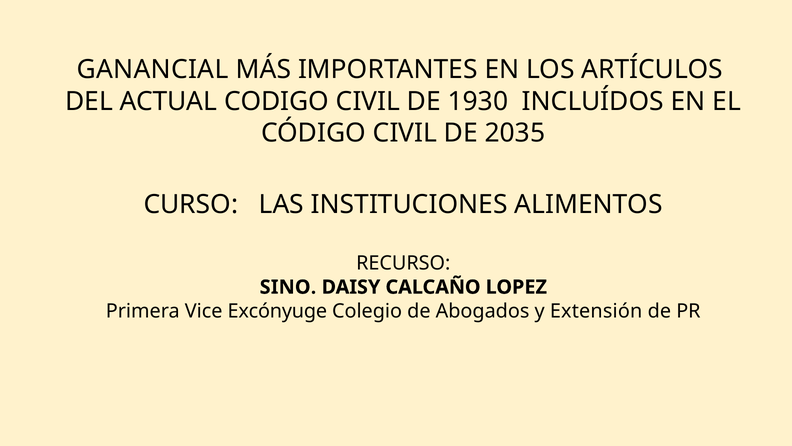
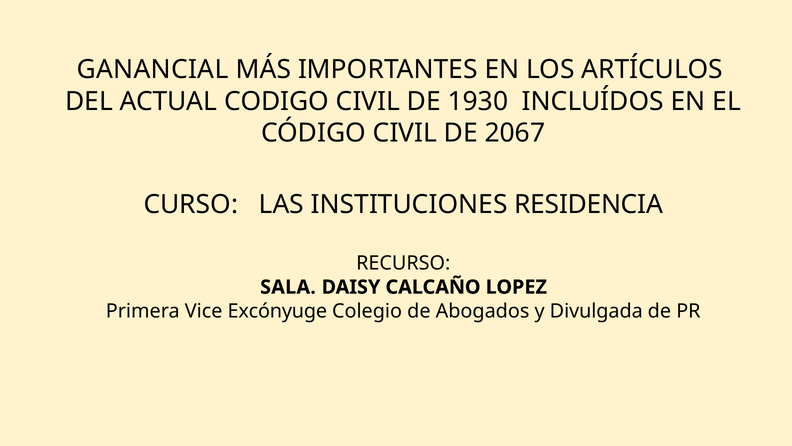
2035: 2035 -> 2067 (515, 133)
ALIMENTOS: ALIMENTOS -> RESIDENCIA (589, 204)
SINO: SINO -> SALA (288, 287)
Extensión: Extensión -> Divulgada (596, 311)
